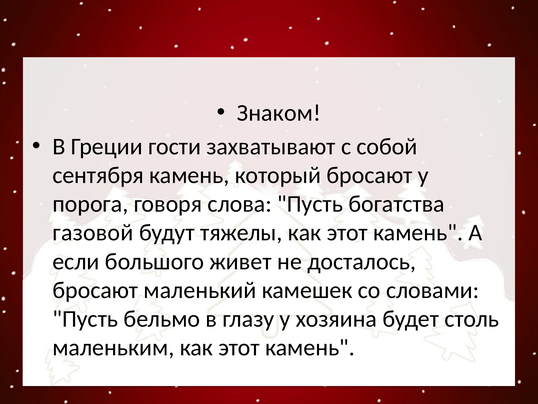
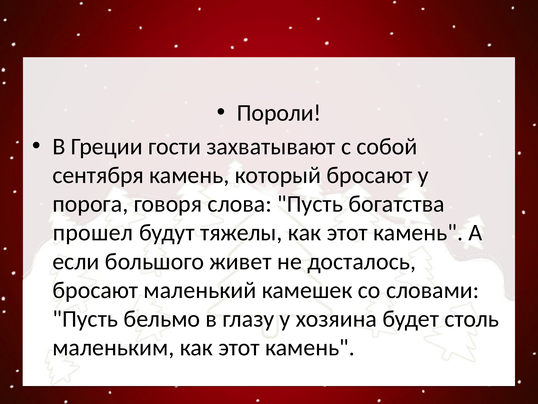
Знаком: Знаком -> Пороли (279, 113)
газовой: газовой -> прошел (93, 232)
